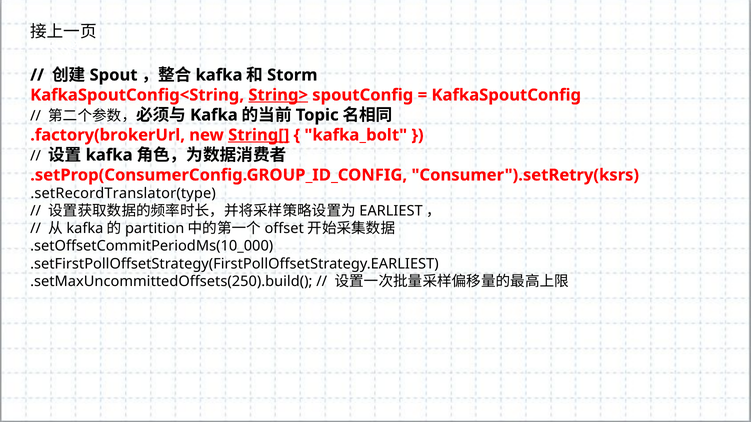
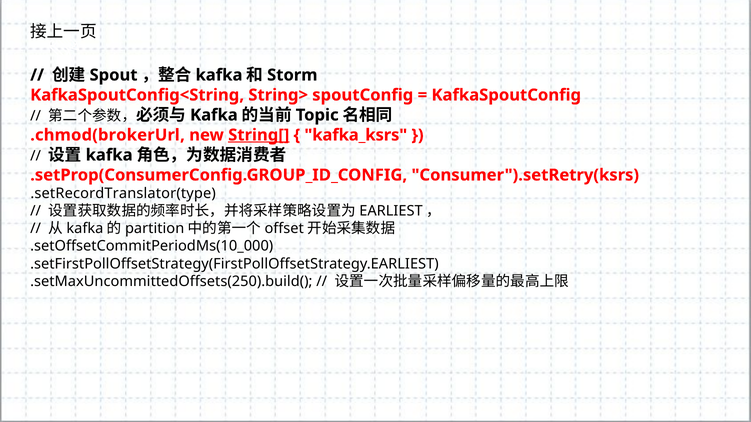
String> underline: present -> none (278, 95)
.factory(brokerUrl: .factory(brokerUrl -> .chmod(brokerUrl (108, 135)
kafka_bolt: kafka_bolt -> kafka_ksrs (356, 135)
